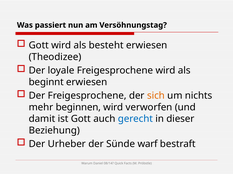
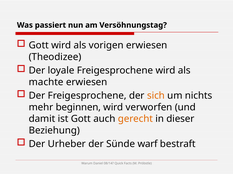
besteht: besteht -> vorigen (106, 45)
beginnt: beginnt -> machte (46, 82)
gerecht colour: blue -> orange (135, 119)
